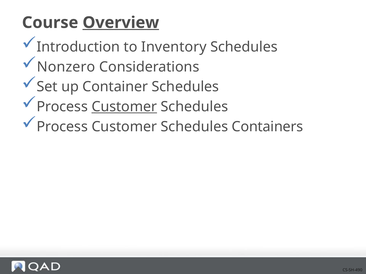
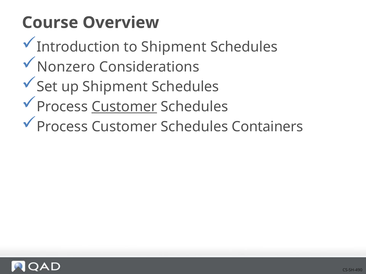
Overview underline: present -> none (121, 23)
to Inventory: Inventory -> Shipment (174, 47)
up Container: Container -> Shipment (115, 87)
